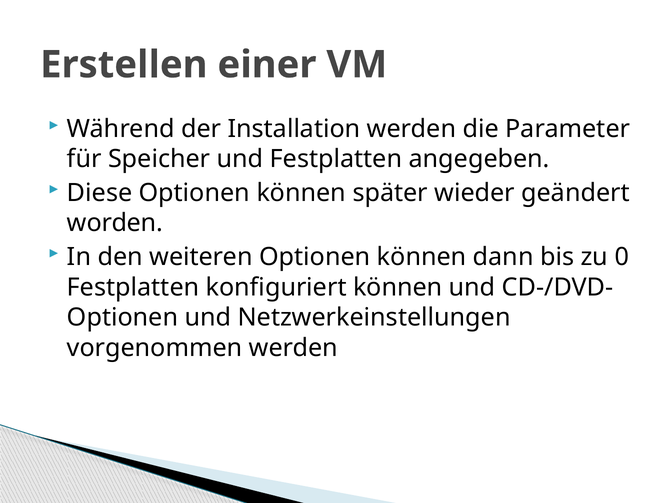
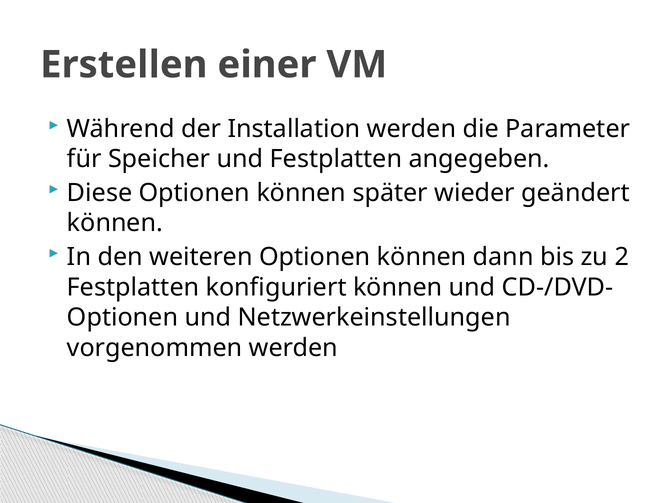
worden: worden -> können (115, 223)
0: 0 -> 2 (622, 257)
